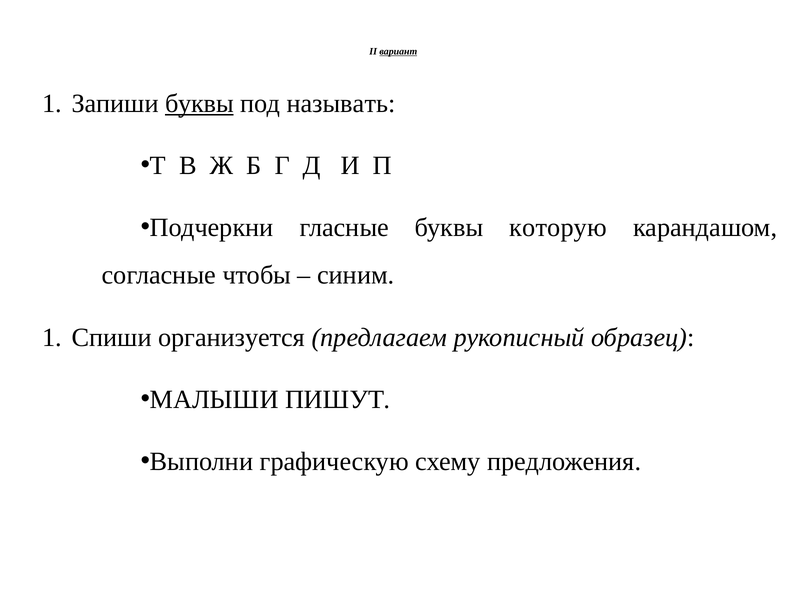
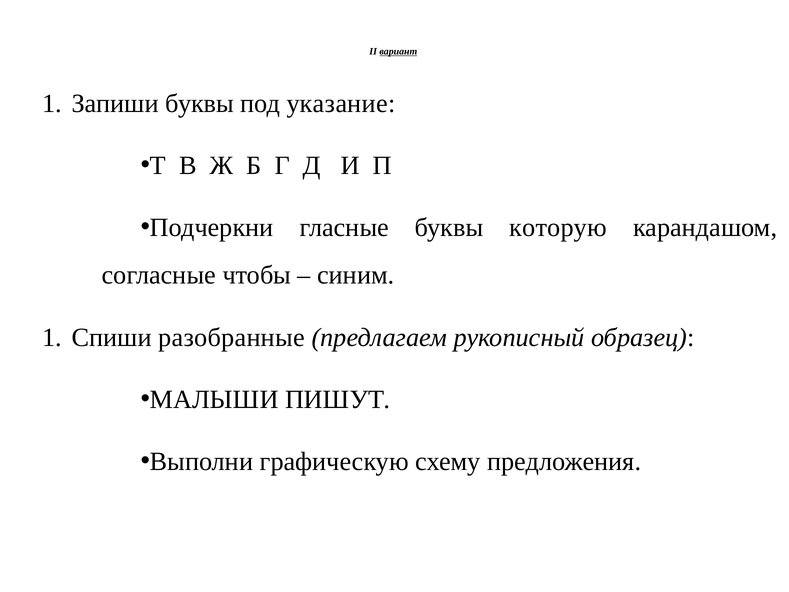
буквы underline: present -> none (199, 103)
называть: называть -> указание (341, 103)
организуется: организуется -> разобранные (231, 337)
